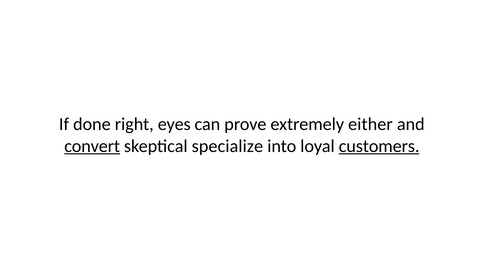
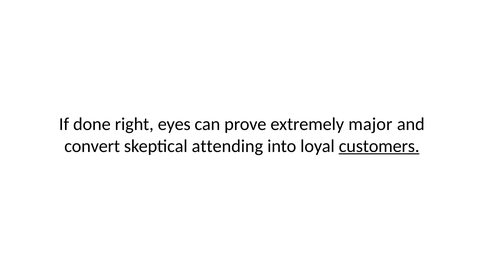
either: either -> major (370, 124)
convert underline: present -> none (92, 146)
specialize: specialize -> attending (227, 146)
